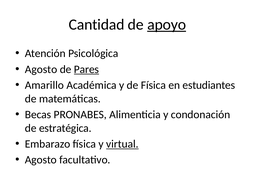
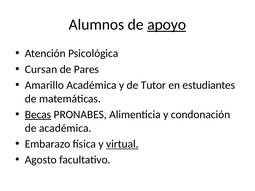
Cantidad: Cantidad -> Alumnos (97, 25)
Agosto: Agosto -> Cursan (41, 69)
Pares underline: present -> none (86, 69)
de Física: Física -> Tutor (153, 85)
Becas underline: none -> present (38, 115)
de estratégica: estratégica -> académica (65, 128)
